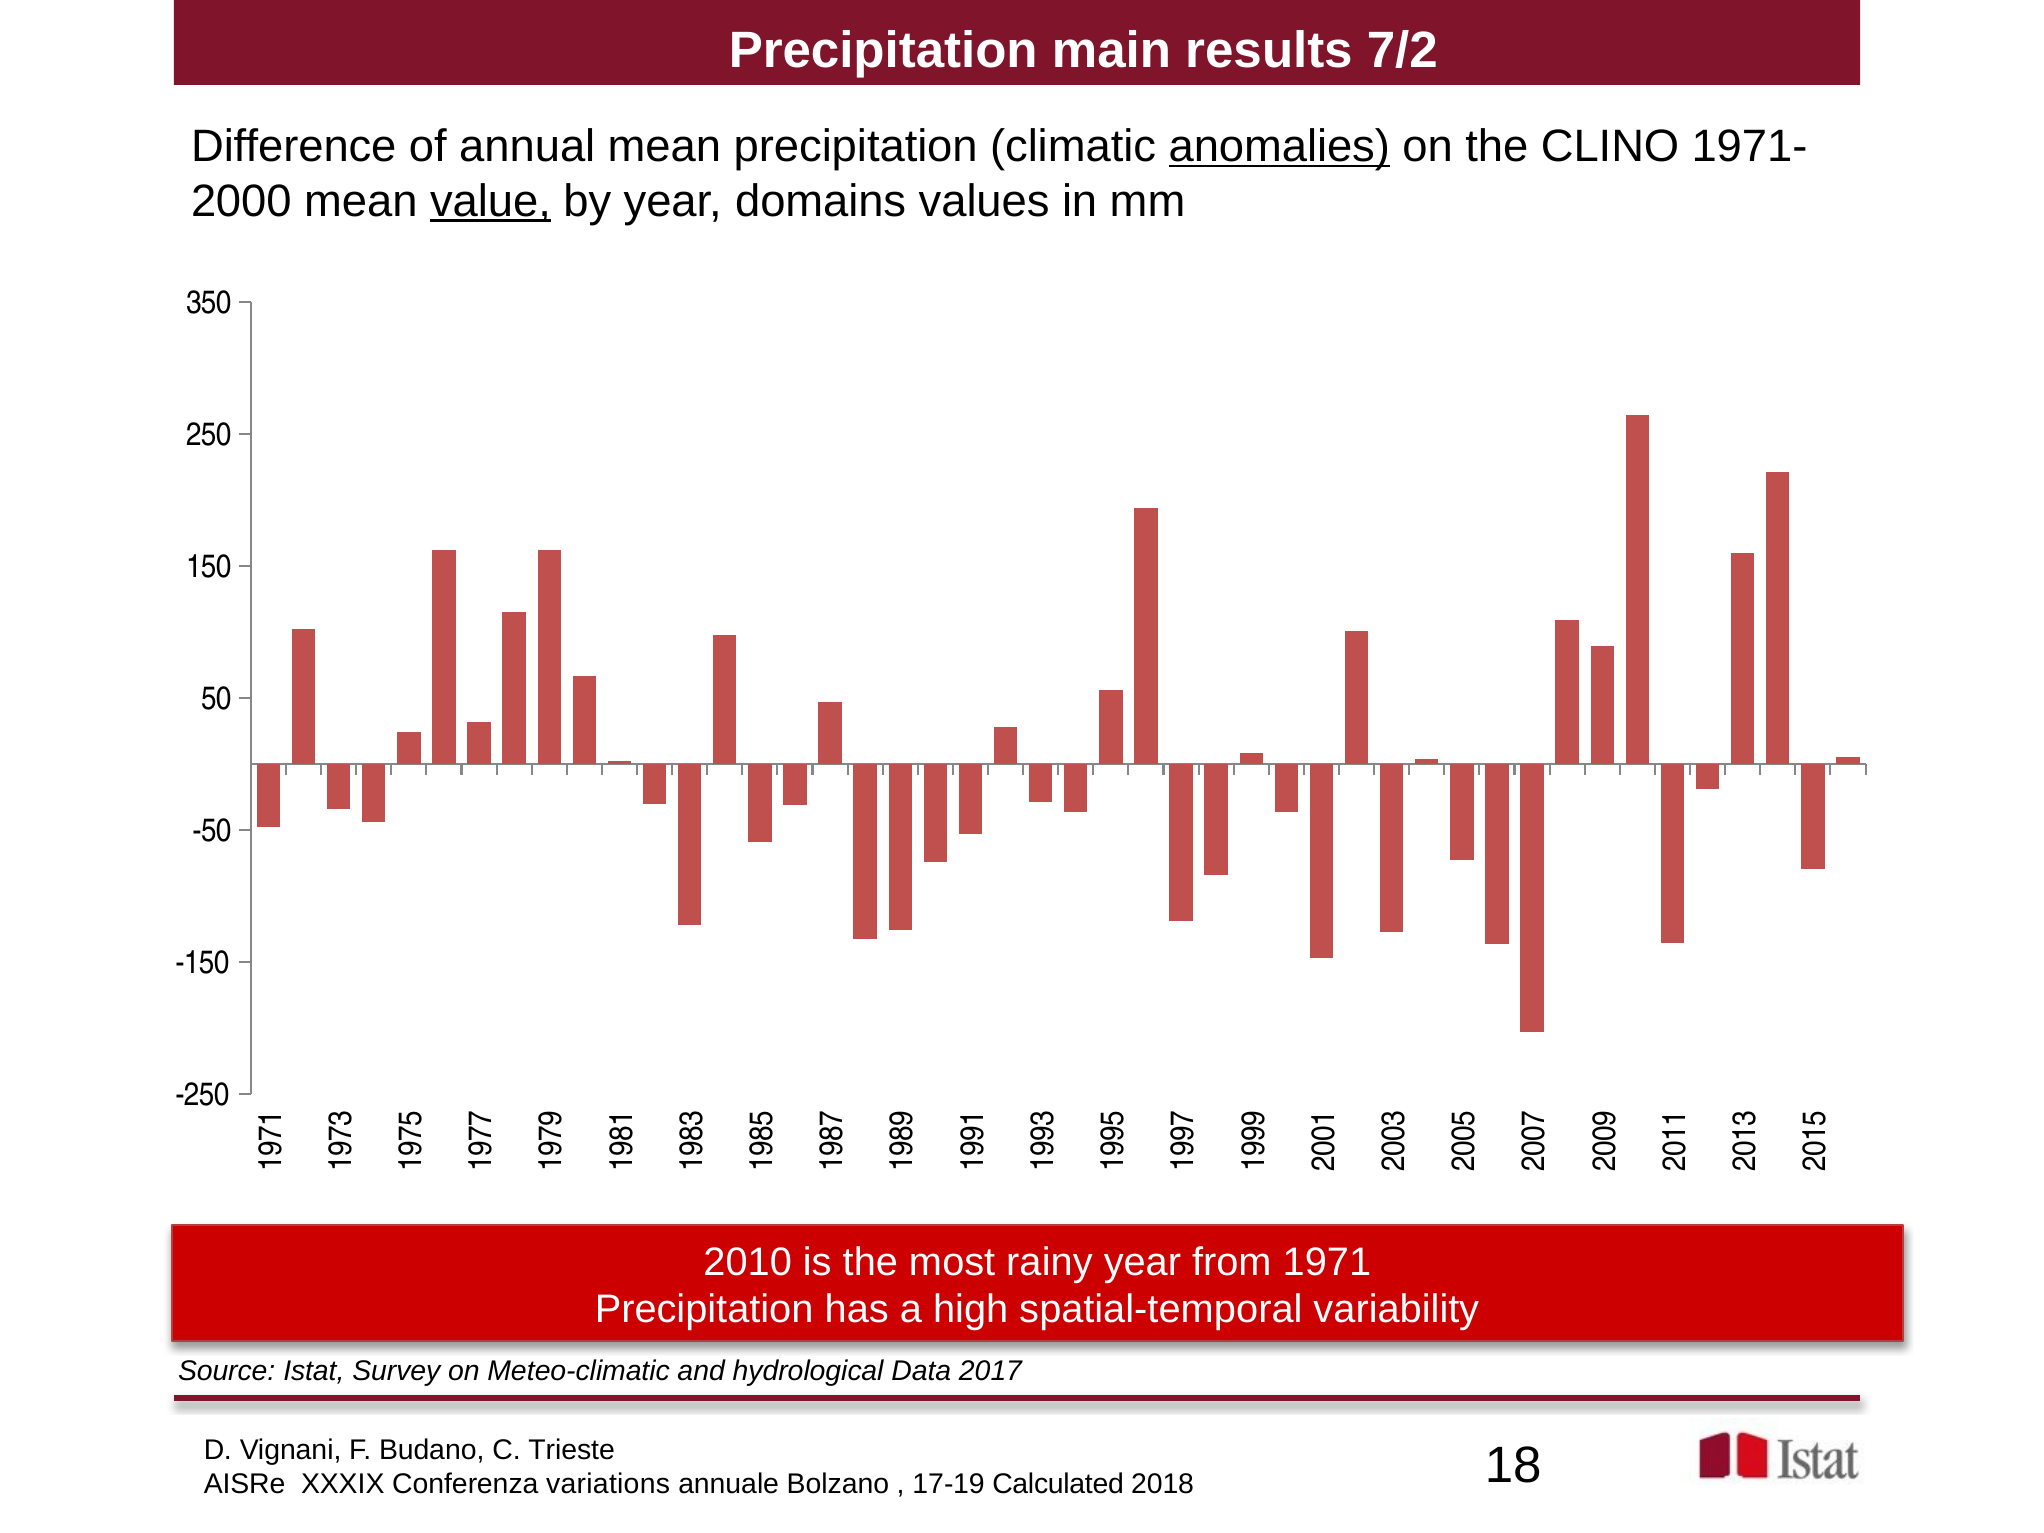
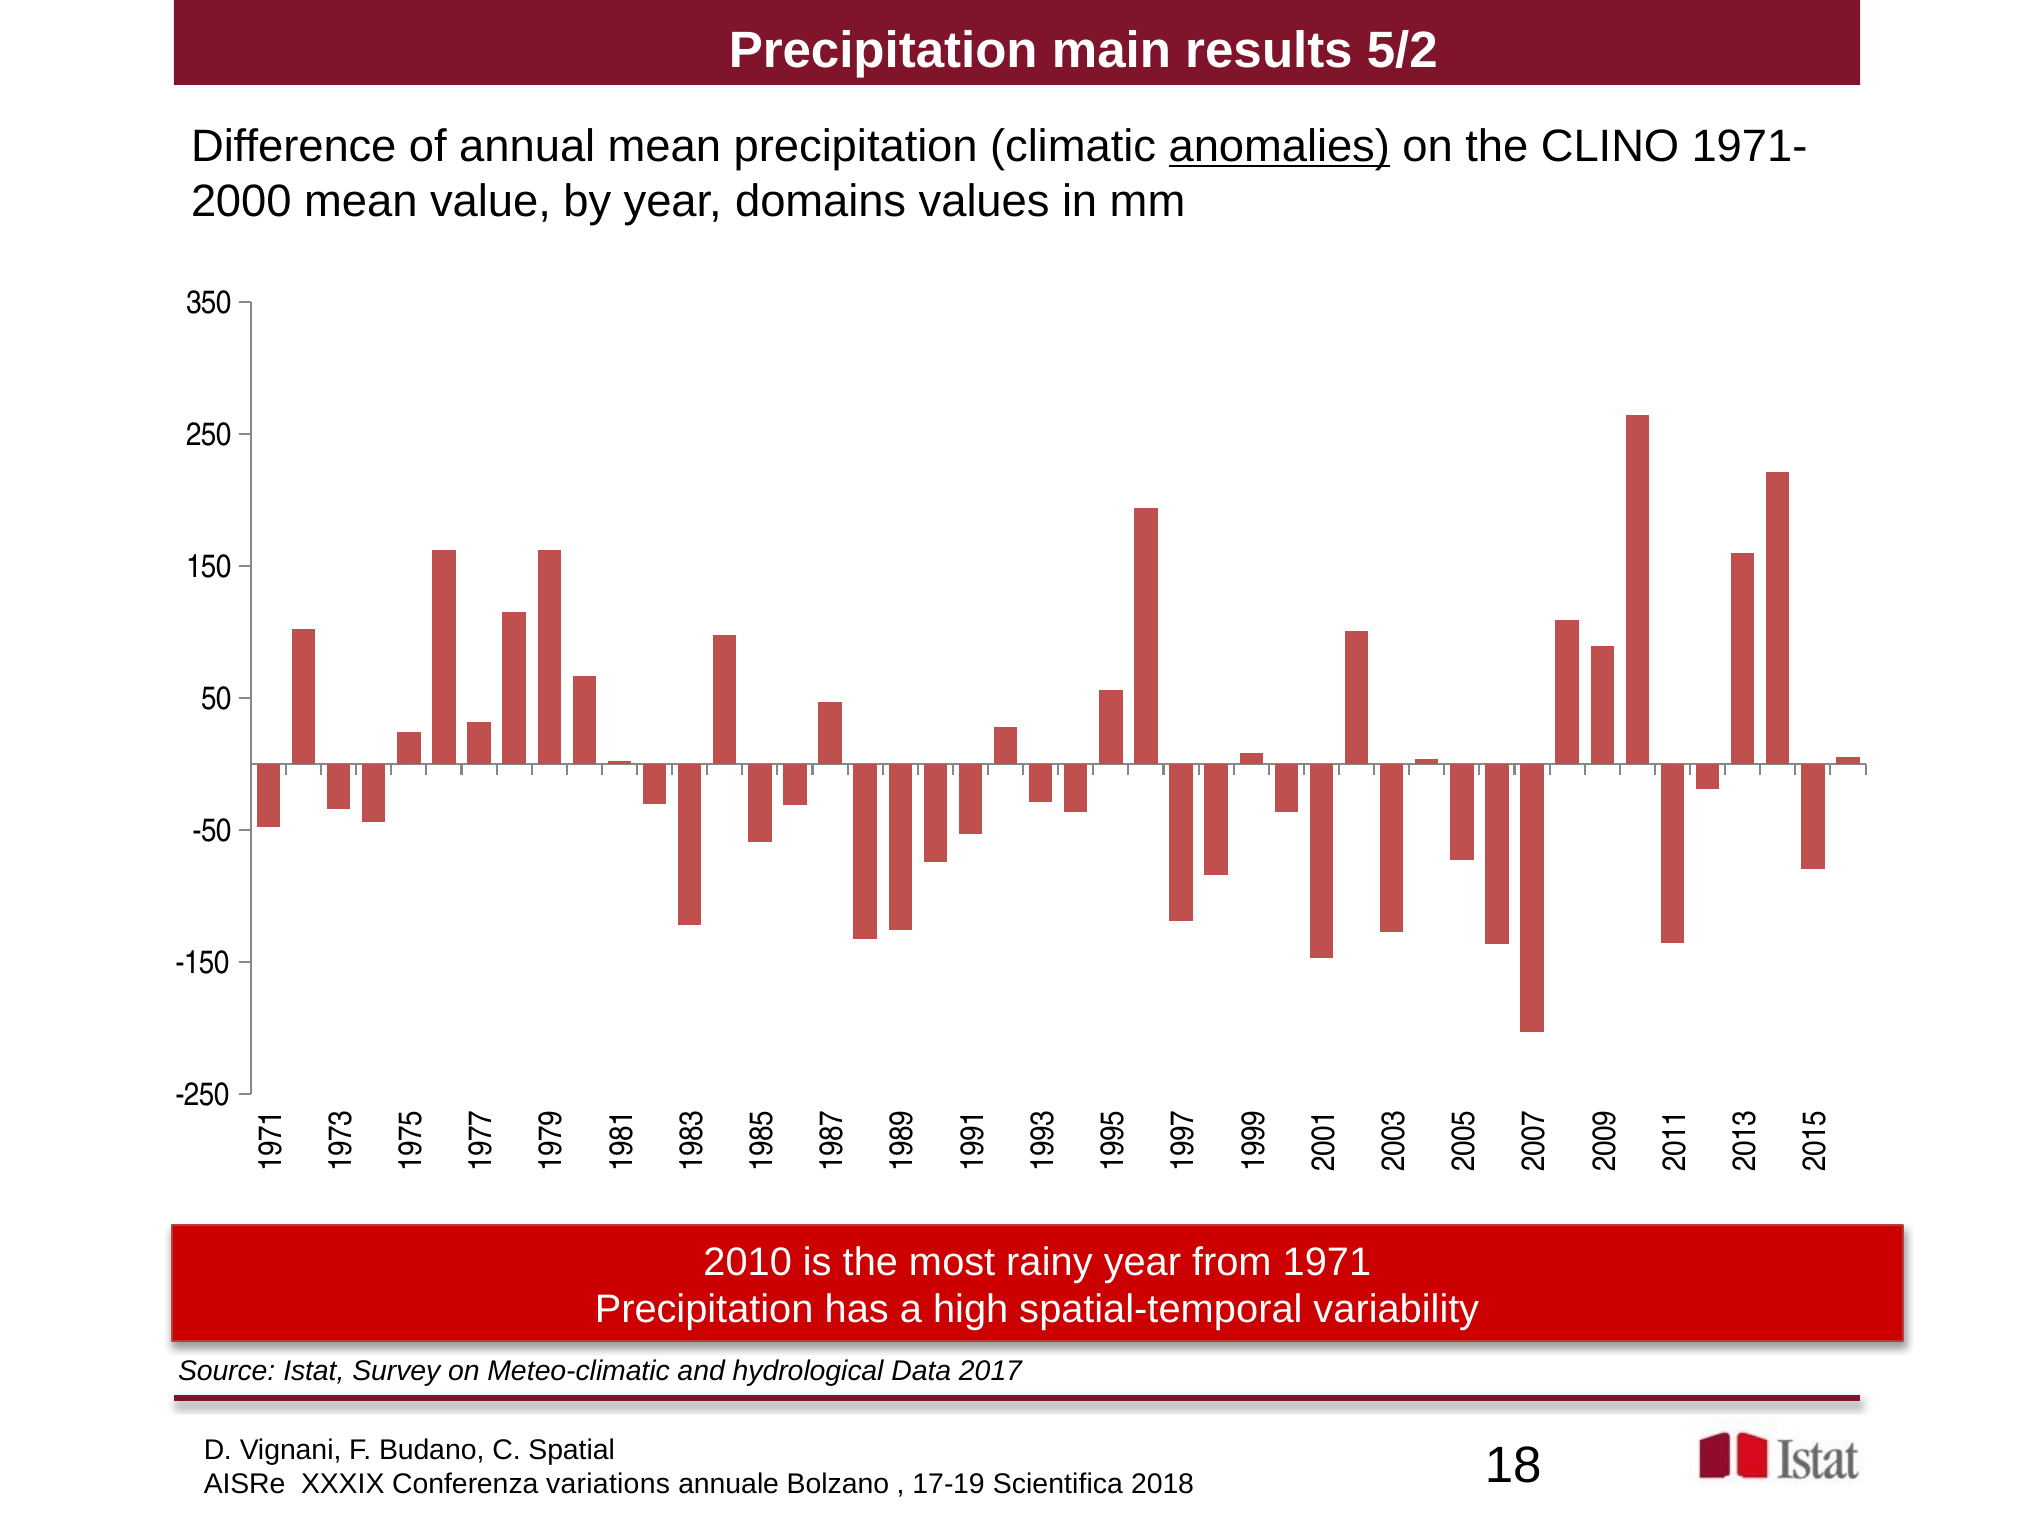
7/2: 7/2 -> 5/2 (1402, 51)
value underline: present -> none (490, 201)
Trieste: Trieste -> Spatial (572, 1450)
Calculated: Calculated -> Scientifica (1058, 1484)
